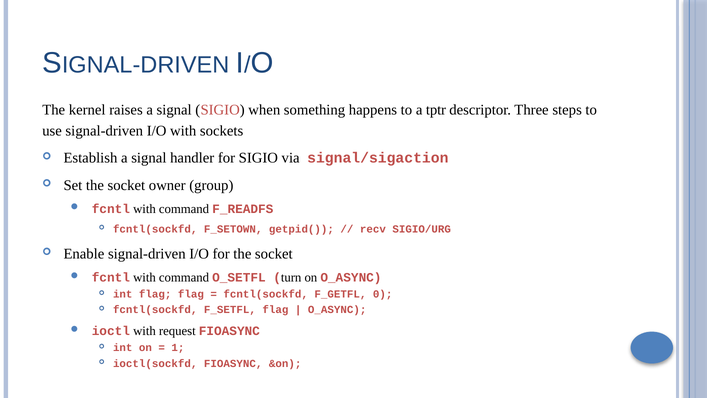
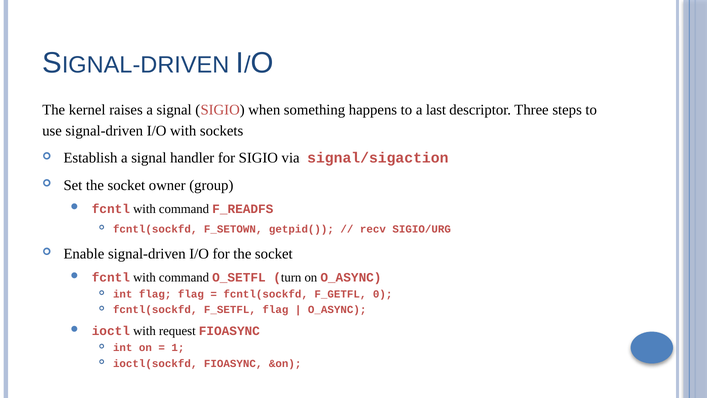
tptr: tptr -> last (436, 110)
